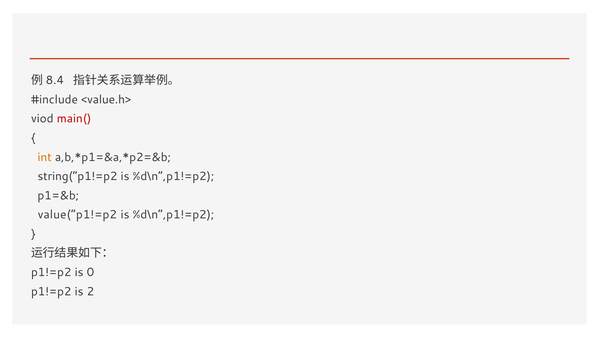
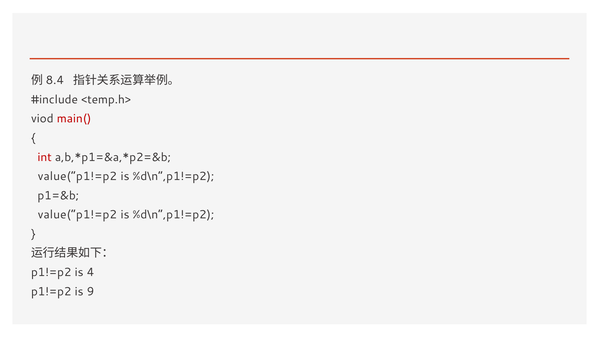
<value.h>: <value.h> -> <temp.h> (106, 100)
int colour: orange -> red (45, 157)
string(“p1!=p2: string(“p1!=p2 -> value(“p1!=p2 (77, 176)
0: 0 -> 4 (91, 272)
2: 2 -> 9 (91, 291)
